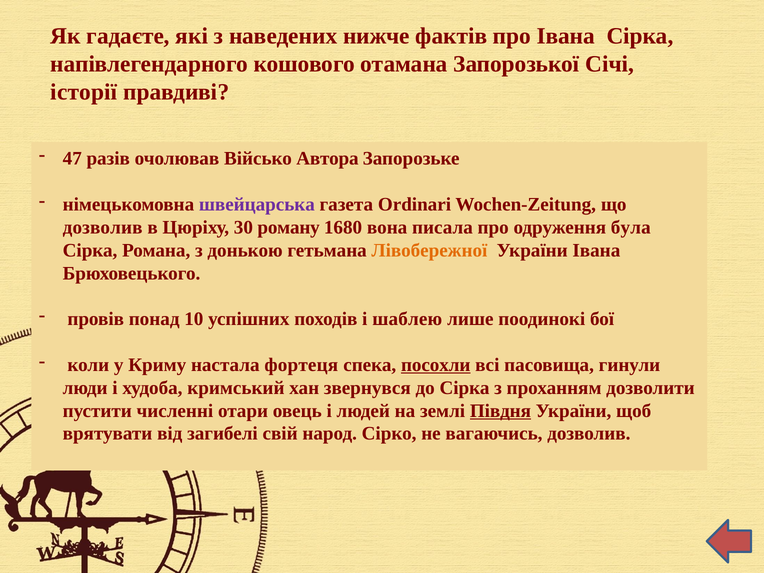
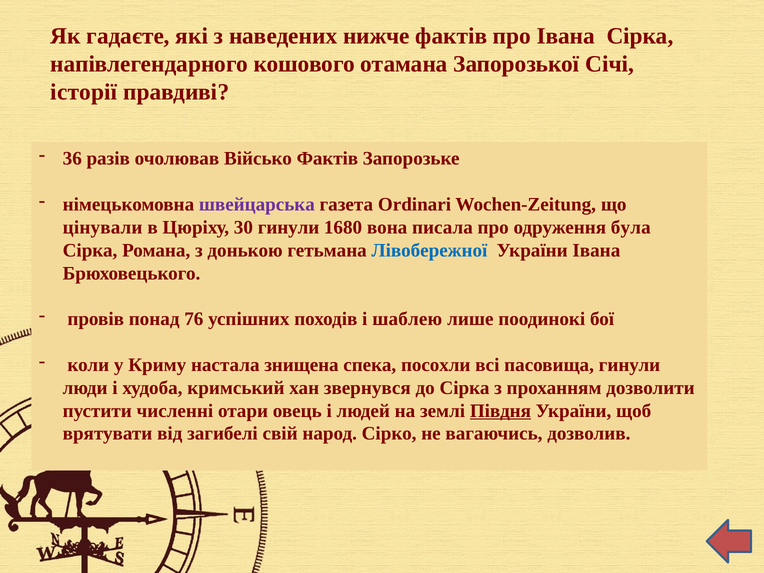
47: 47 -> 36 (72, 159)
Військо Автора: Автора -> Фактів (327, 159)
дозволив: дозволив -> цінували (103, 227)
30 роману: роману -> гинули (289, 227)
Лівобережної colour: orange -> blue (429, 250)
10: 10 -> 76 (194, 319)
фортеця: фортеця -> знищена (301, 365)
посохли underline: present -> none (436, 365)
